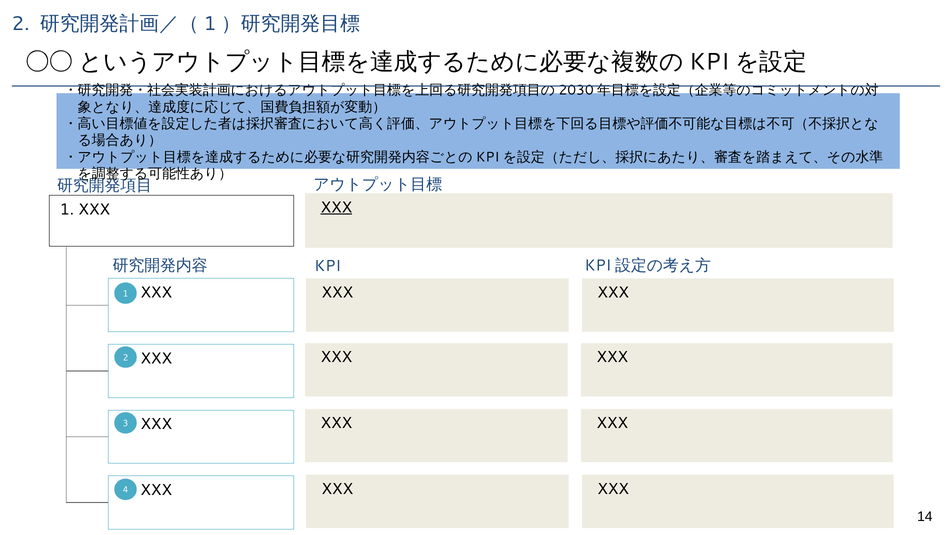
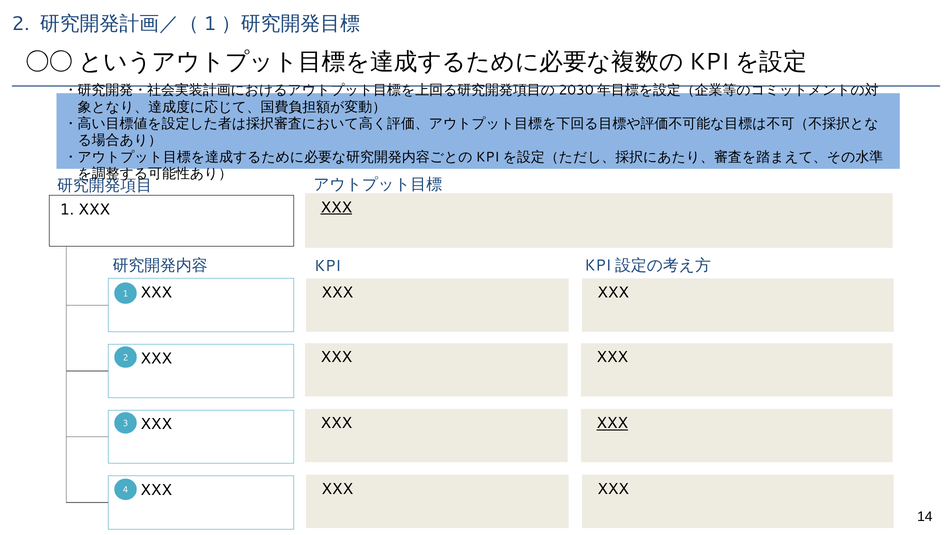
XXX underline: none -> present (612, 423)
